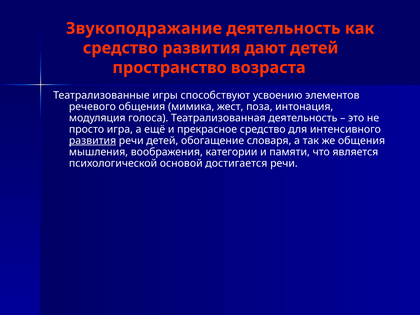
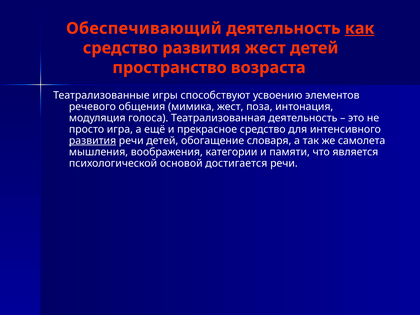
Звукоподражание: Звукоподражание -> Обеспечивающий (144, 28)
как underline: none -> present (360, 28)
развития дают: дают -> жест (265, 48)
же общения: общения -> самолета (362, 141)
